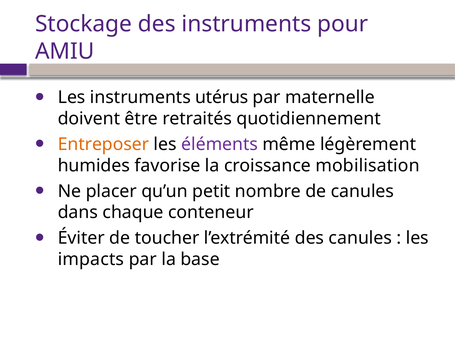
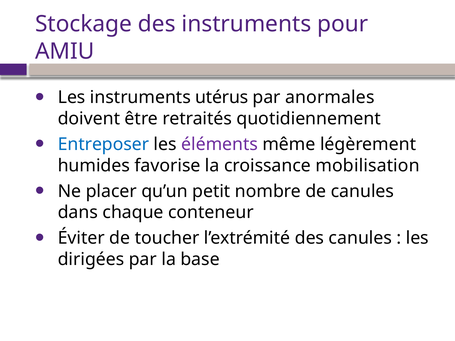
maternelle: maternelle -> anormales (330, 98)
Entreposer colour: orange -> blue (103, 144)
impacts: impacts -> dirigées (91, 260)
